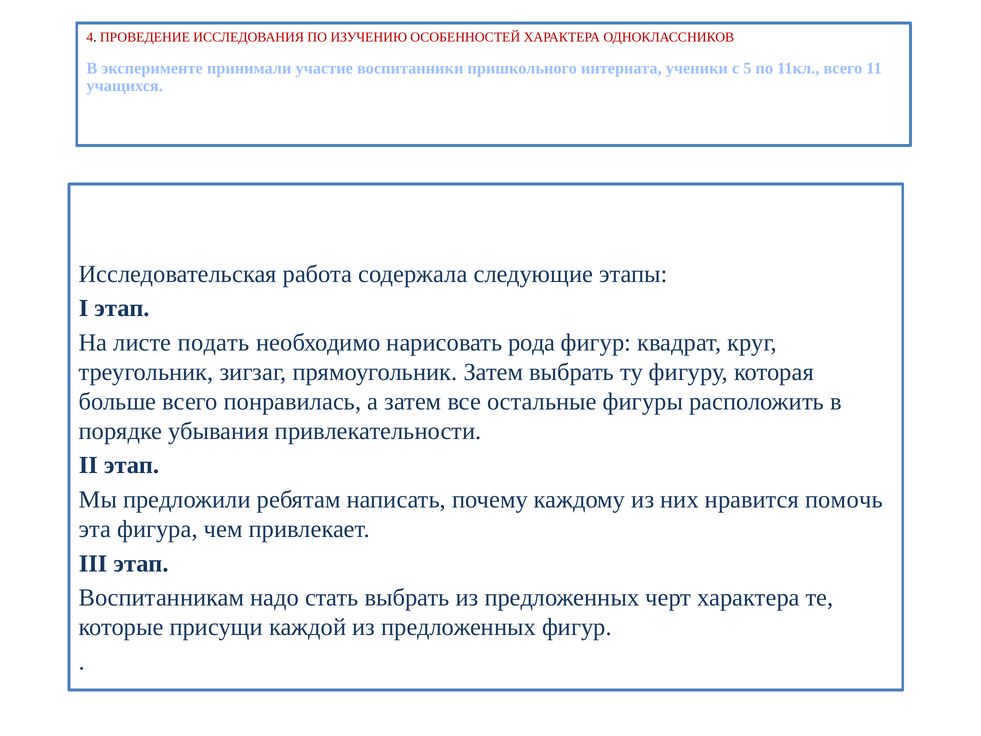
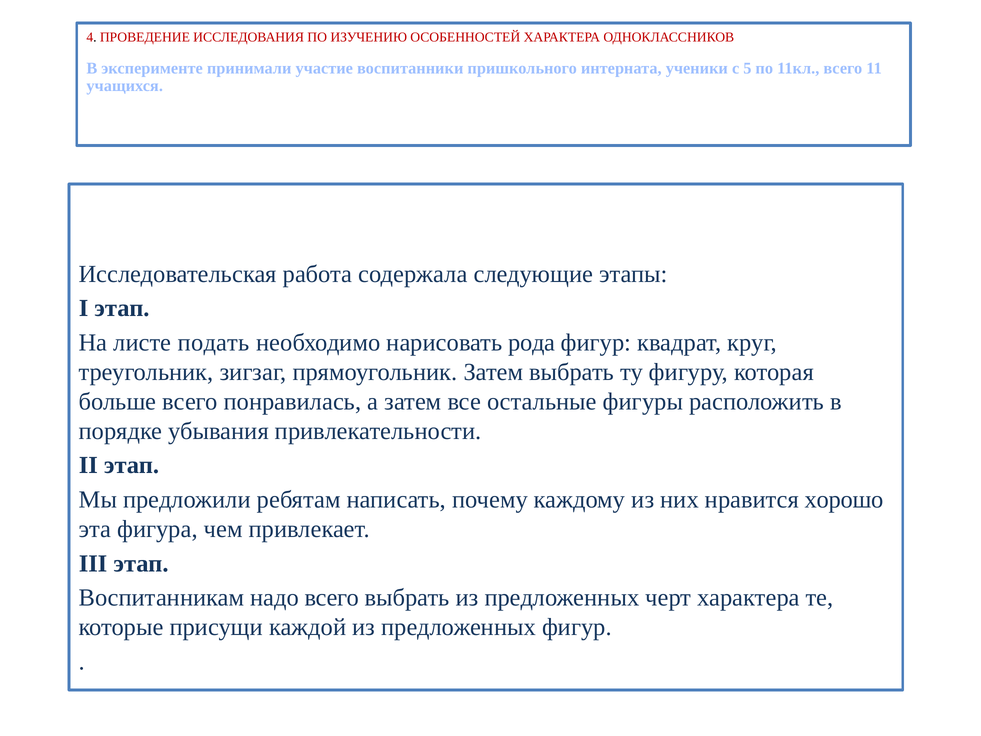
помочь: помочь -> хорошо (844, 500)
надо стать: стать -> всего (332, 598)
